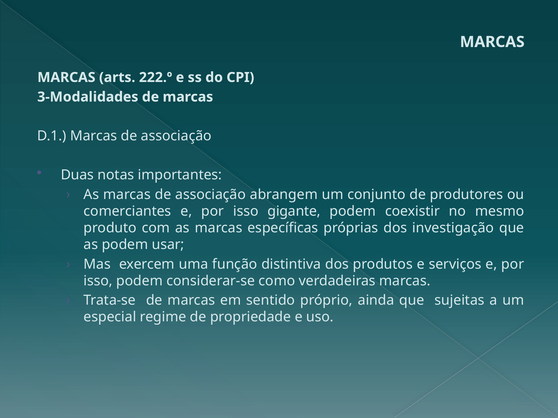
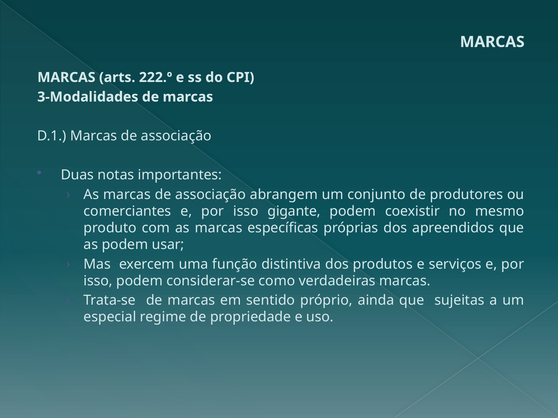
investigação: investigação -> apreendidos (453, 228)
